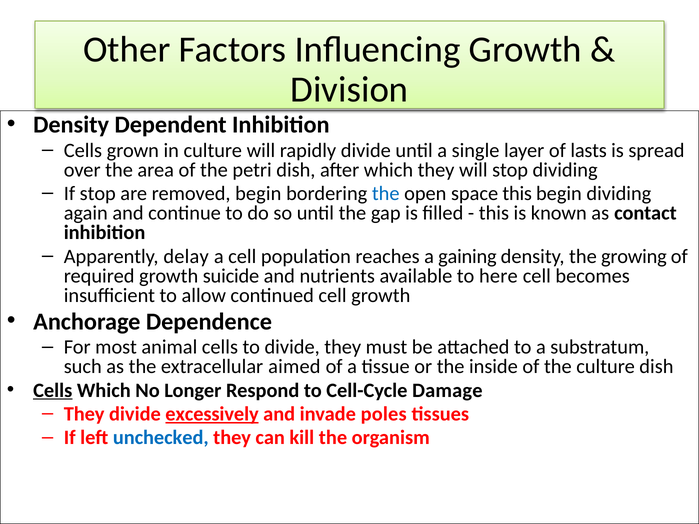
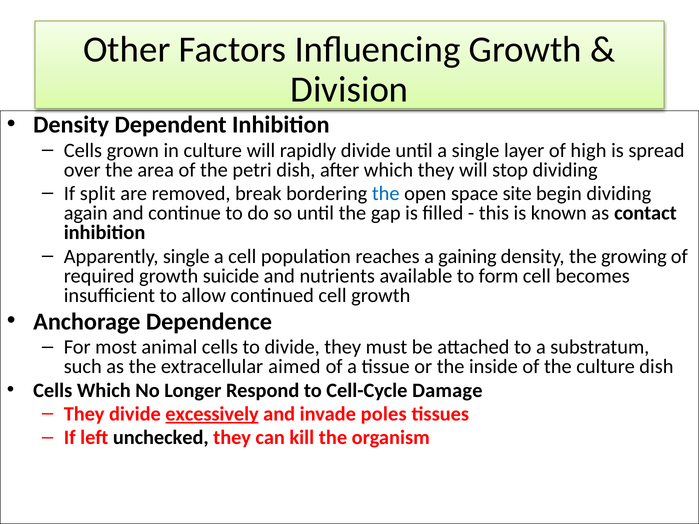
lasts: lasts -> high (588, 150)
If stop: stop -> split (98, 194)
removed begin: begin -> break (258, 194)
space this: this -> site (517, 194)
Apparently delay: delay -> single (186, 256)
here: here -> form (499, 276)
Cells underline: present -> none (53, 391)
unchecked colour: blue -> black (161, 438)
